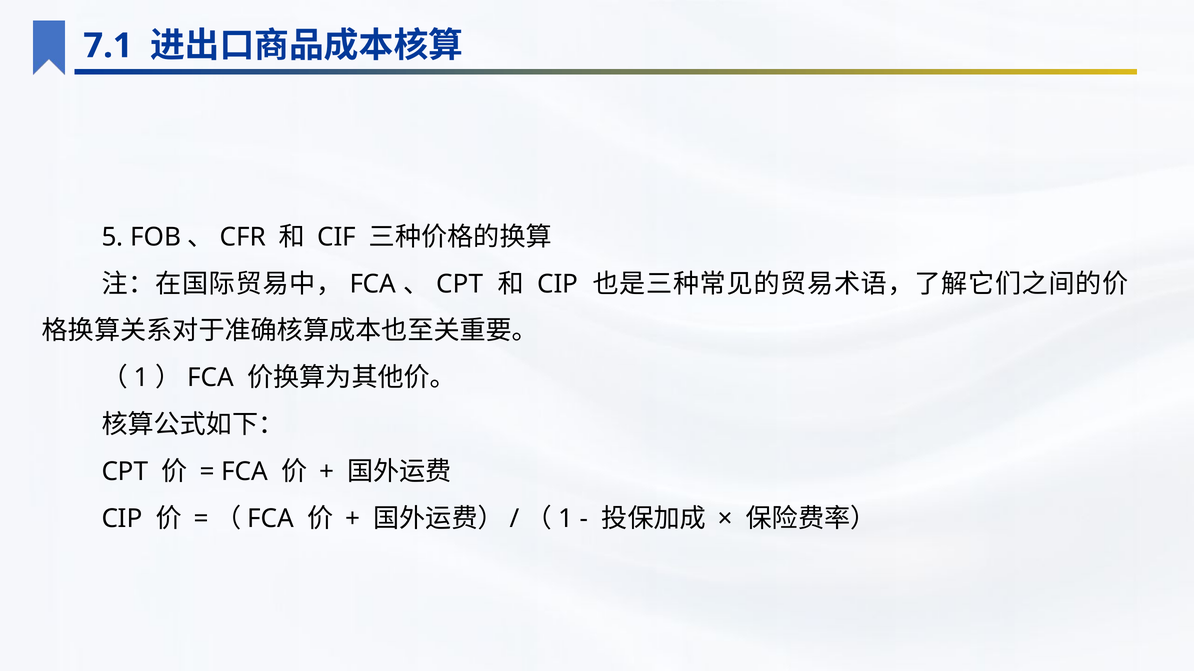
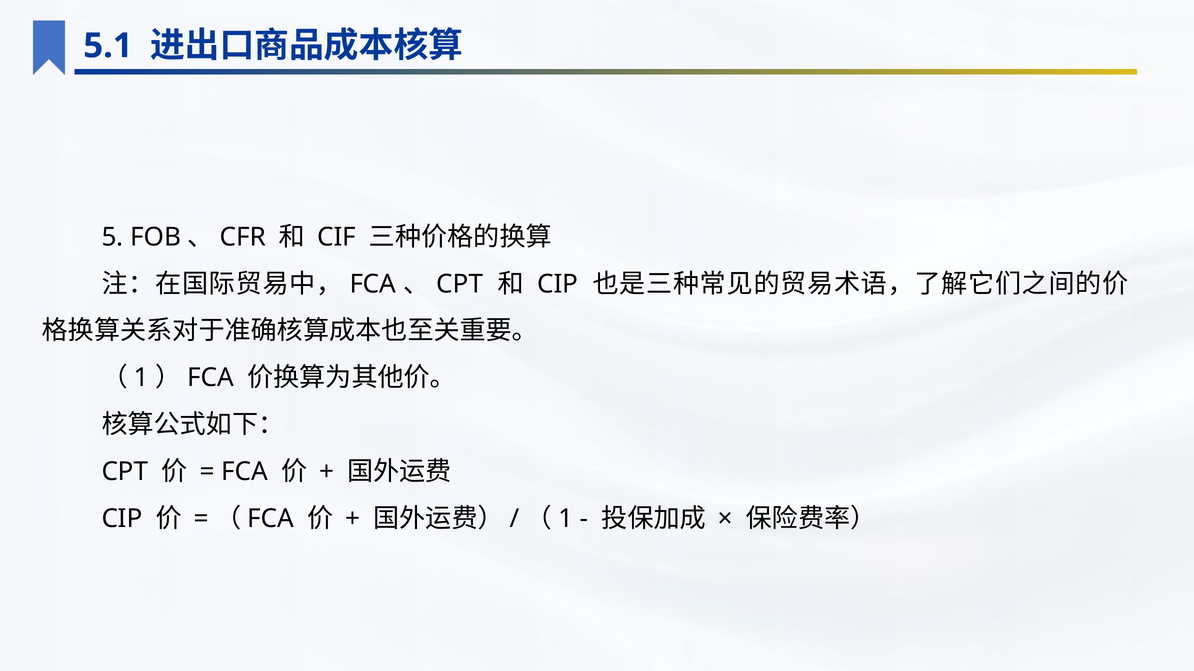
7.1: 7.1 -> 5.1 (108, 46)
